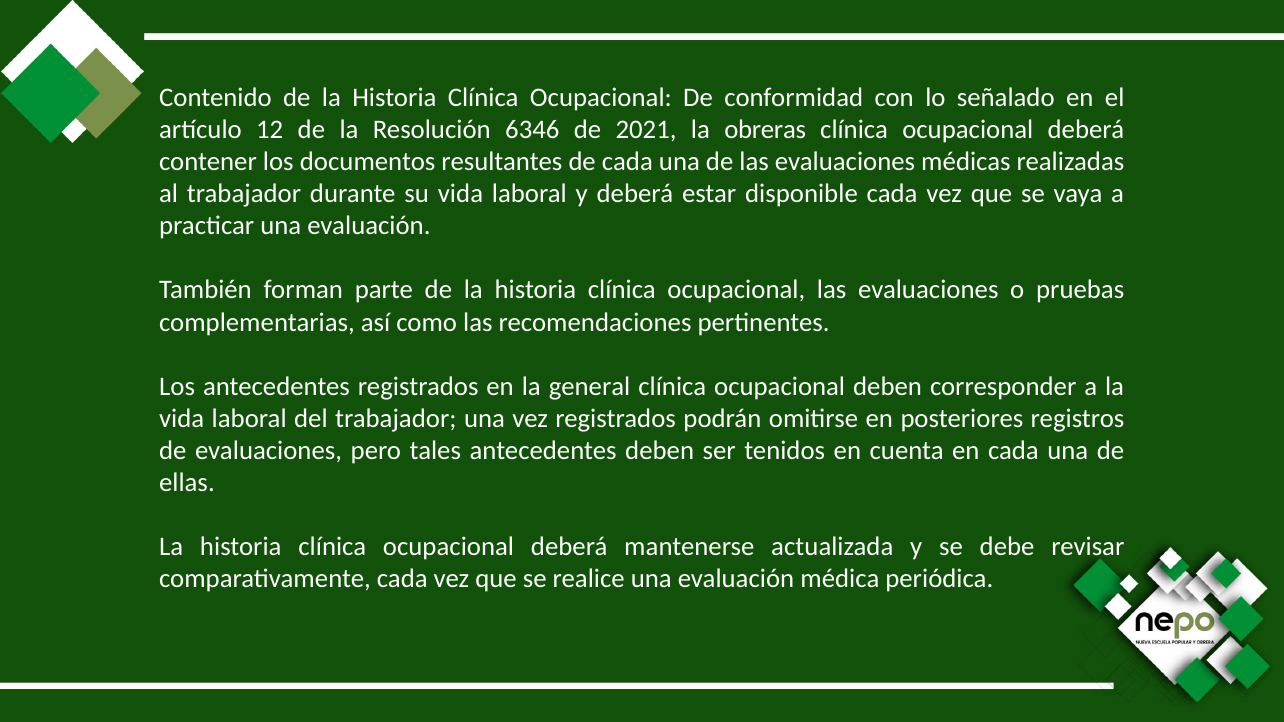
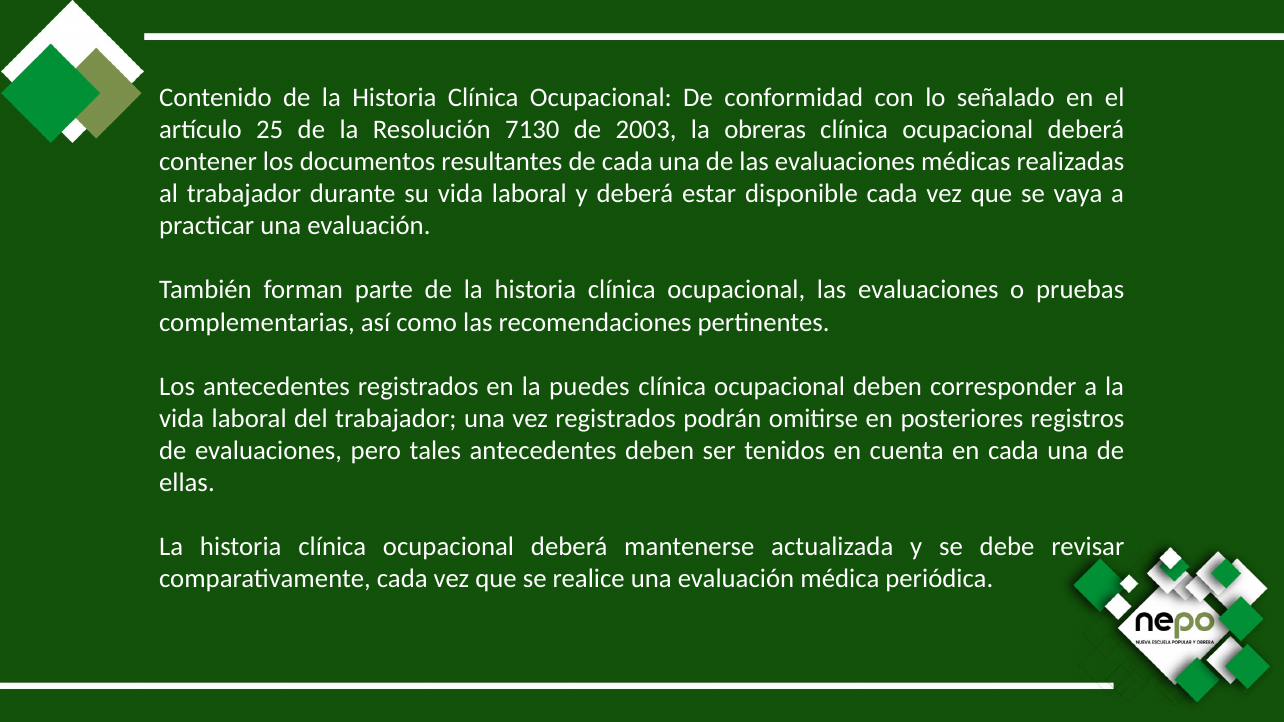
12: 12 -> 25 (270, 130)
6346: 6346 -> 7130 (532, 130)
2021: 2021 -> 2003 (646, 130)
general: general -> puedes (589, 387)
